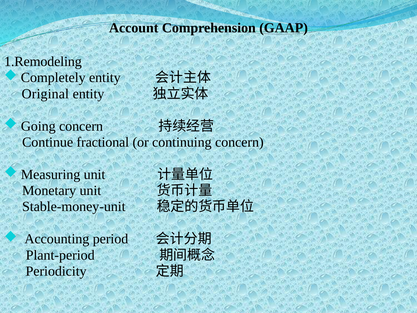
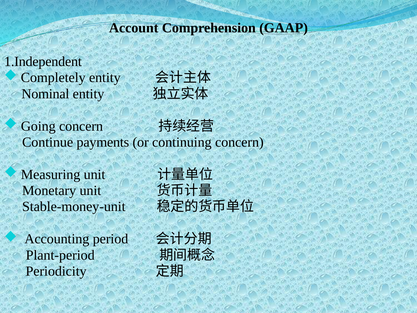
1.Remodeling: 1.Remodeling -> 1.Independent (43, 61)
Original: Original -> Nominal (45, 94)
fractional: fractional -> payments (103, 142)
